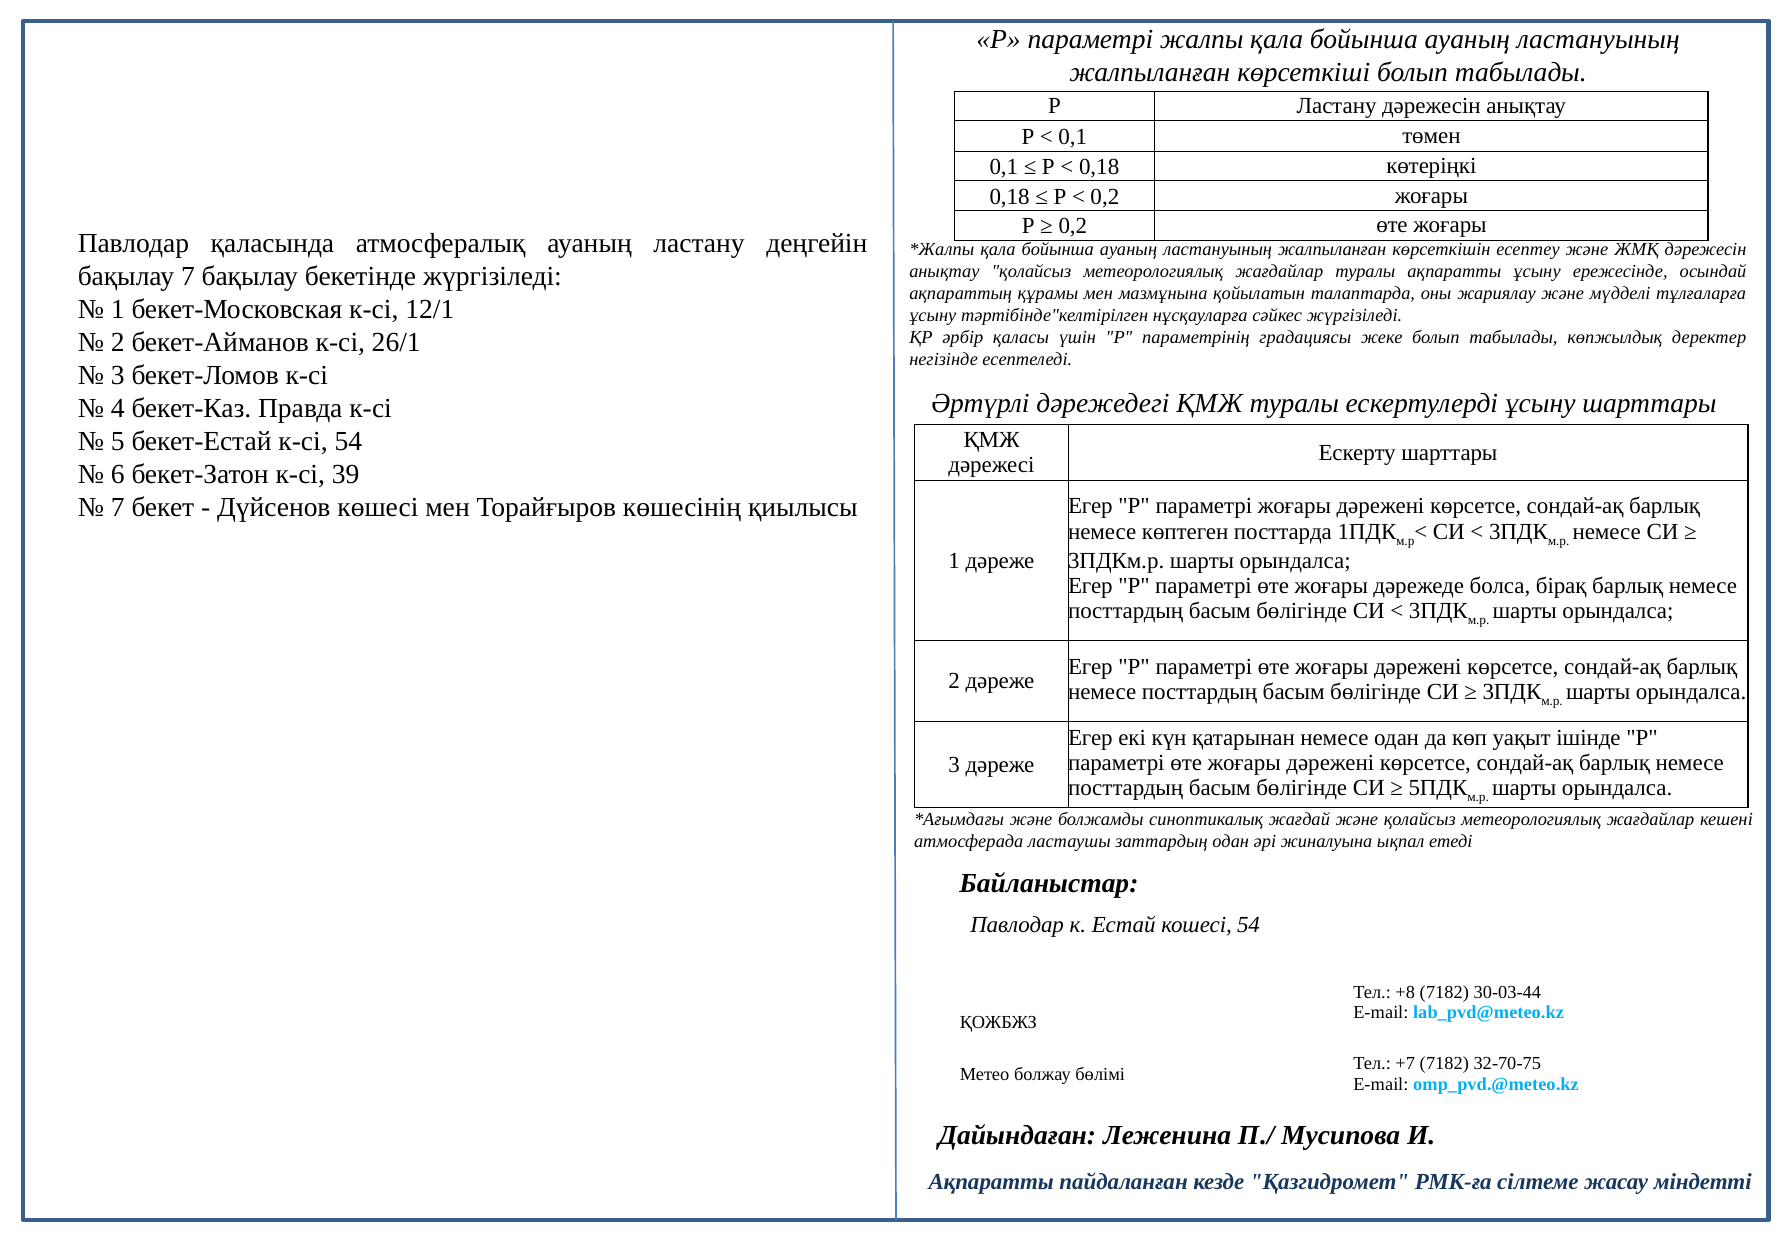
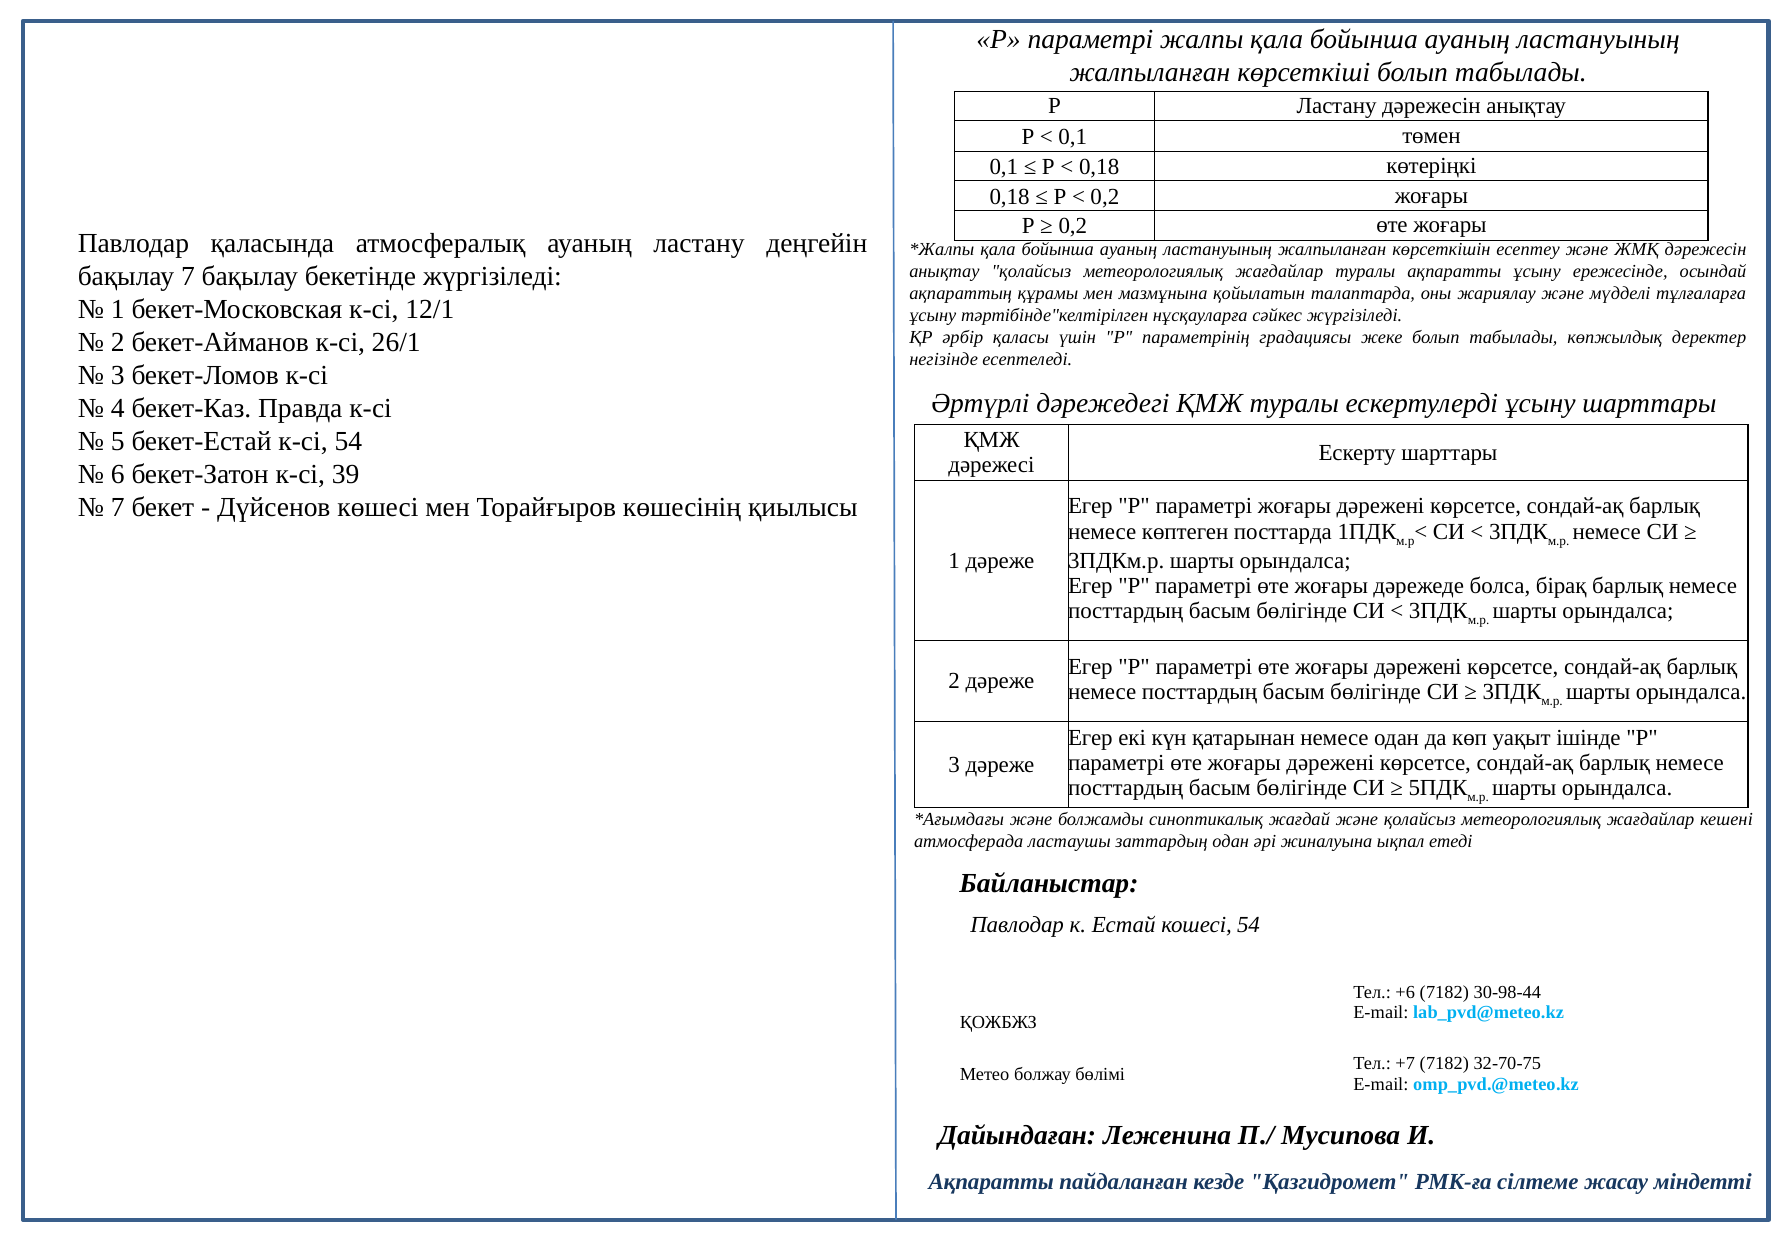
+8: +8 -> +6 (1405, 992)
30-03-44: 30-03-44 -> 30-98-44 (1507, 992)
